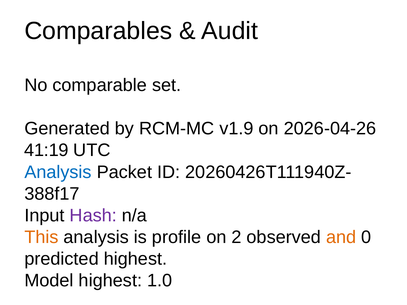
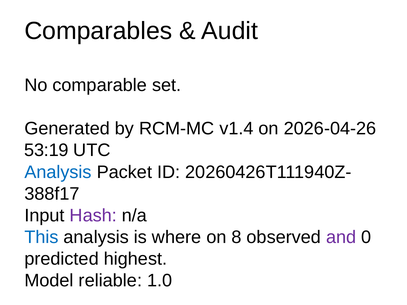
v1.9: v1.9 -> v1.4 (236, 129)
41:19: 41:19 -> 53:19 (46, 150)
This colour: orange -> blue (41, 237)
profile: profile -> where (177, 237)
2: 2 -> 8 (237, 237)
and colour: orange -> purple (341, 237)
Model highest: highest -> reliable (110, 281)
